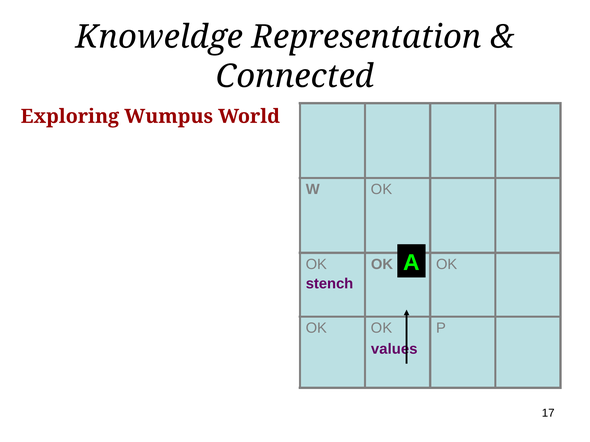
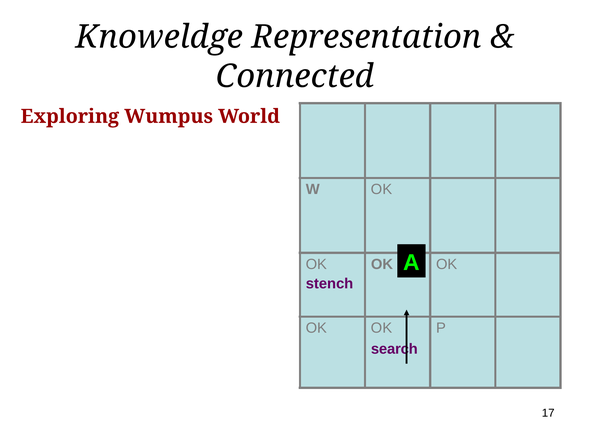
values: values -> search (394, 349)
